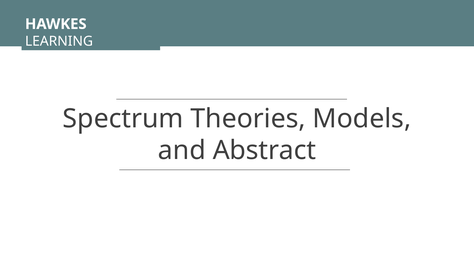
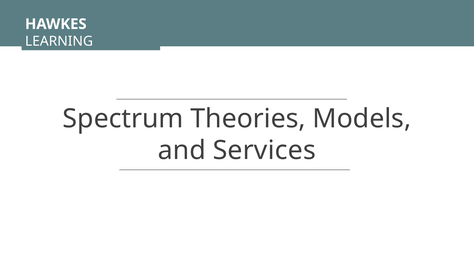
Abstract: Abstract -> Services (264, 151)
